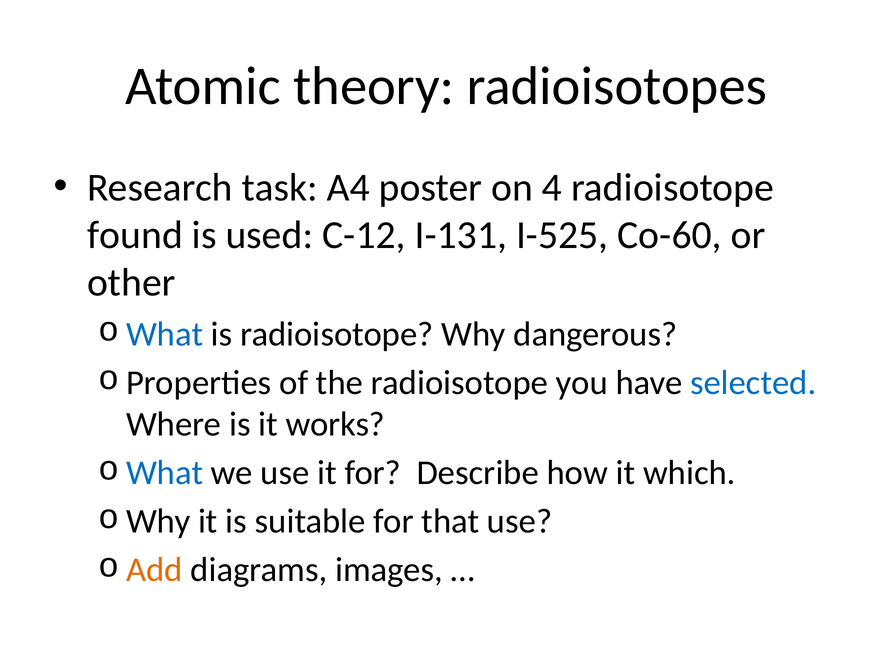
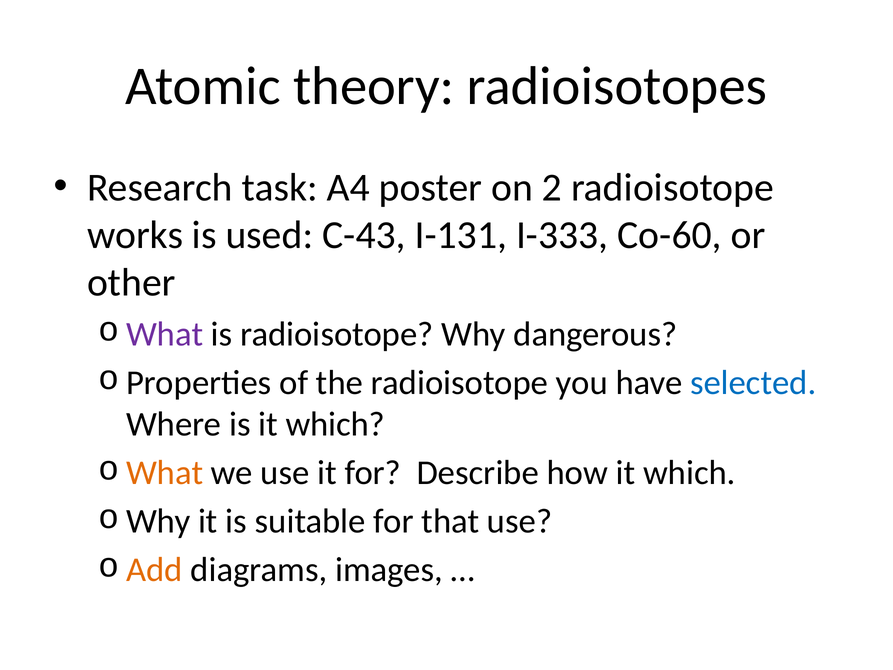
4: 4 -> 2 (552, 187)
found: found -> works (135, 235)
C-12: C-12 -> C-43 (364, 235)
I-525: I-525 -> I-333 (562, 235)
What colour: blue -> purple (165, 334)
is it works: works -> which (335, 424)
What colour: blue -> orange (165, 473)
